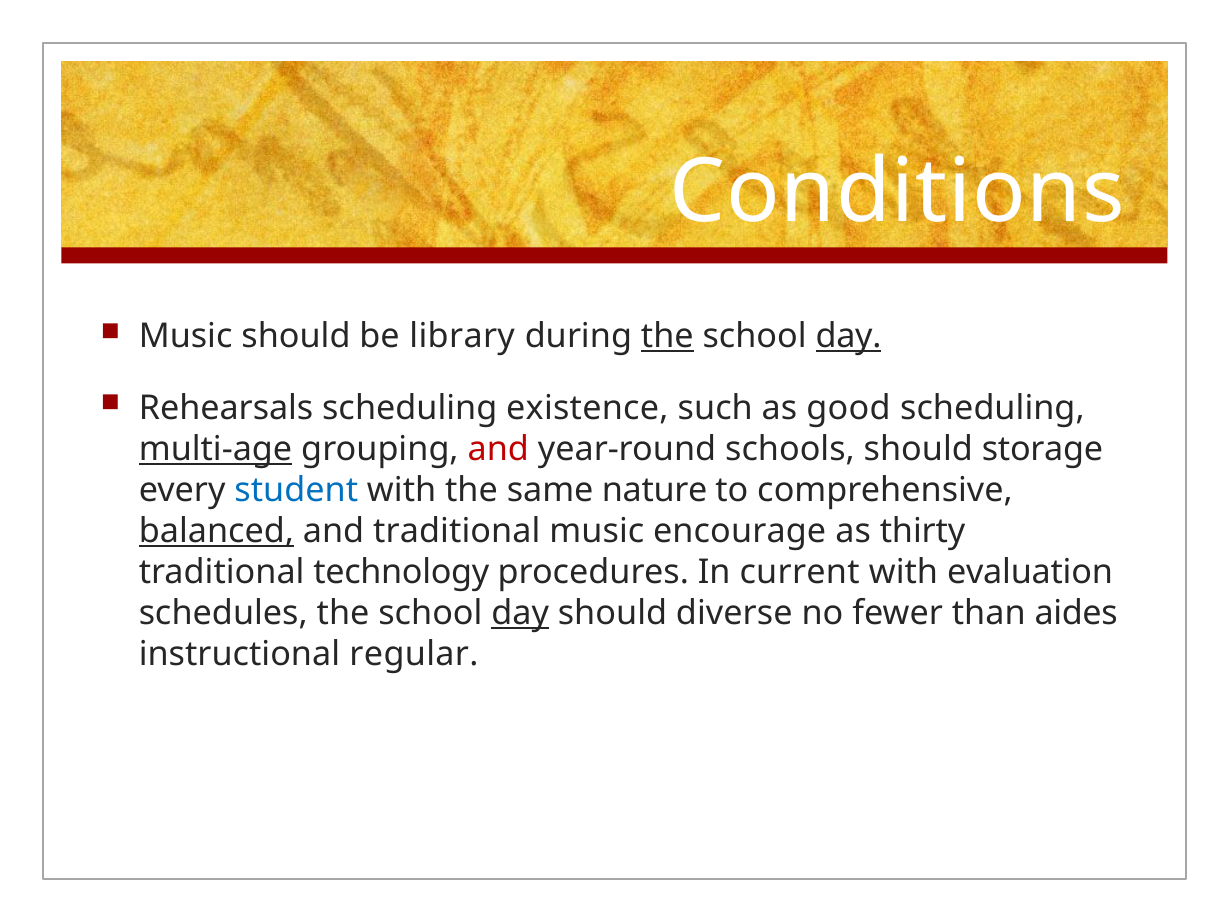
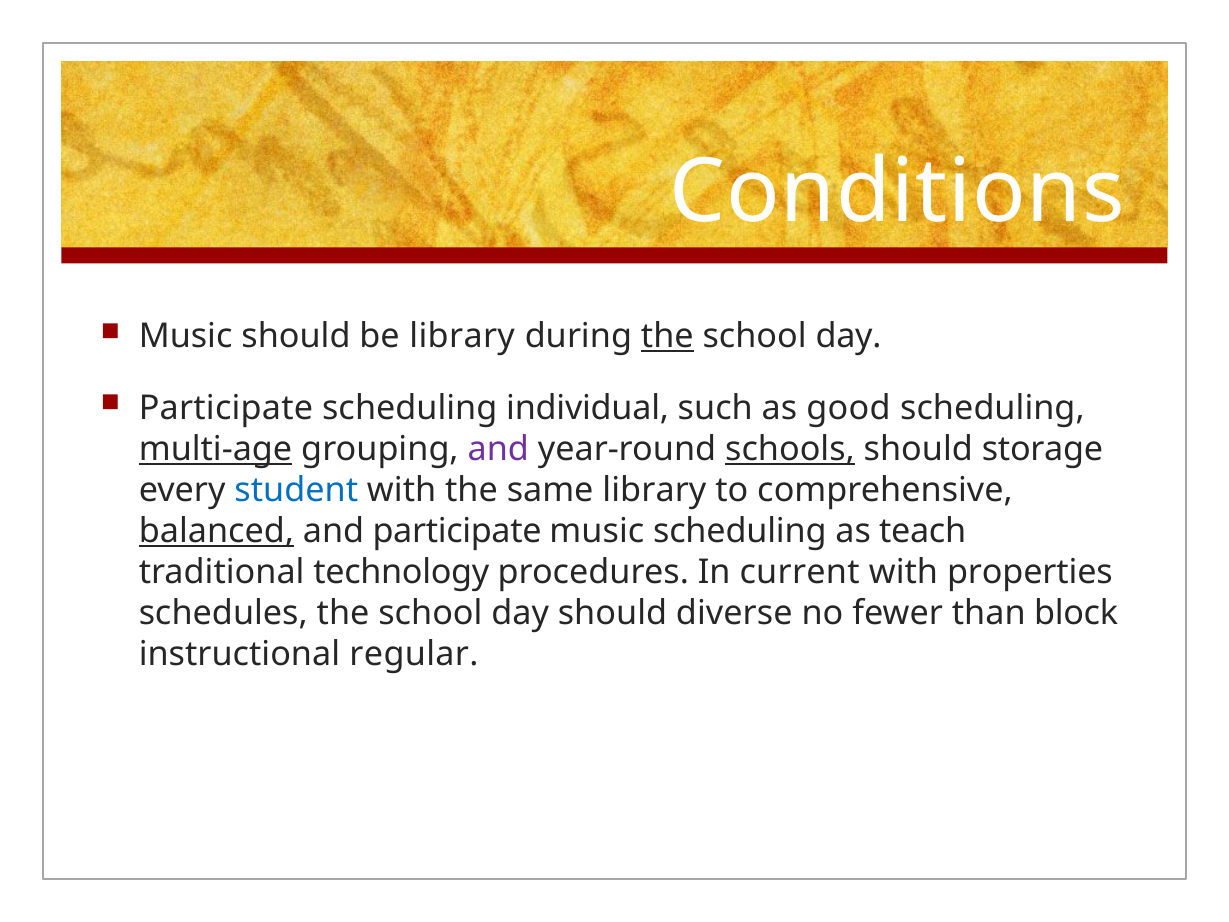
day underline: present -> none (849, 336)
Rehearsals: Rehearsals -> Participate (226, 408)
existence: existence -> individual (588, 408)
and colour: red -> purple (498, 449)
schools underline: none -> present (790, 449)
same nature: nature -> library (654, 490)
and traditional: traditional -> participate (457, 531)
music encourage: encourage -> scheduling (740, 531)
thirty: thirty -> teach (923, 531)
evaluation: evaluation -> properties (1030, 572)
day underline: present -> none (520, 613)
aides: aides -> block (1076, 613)
